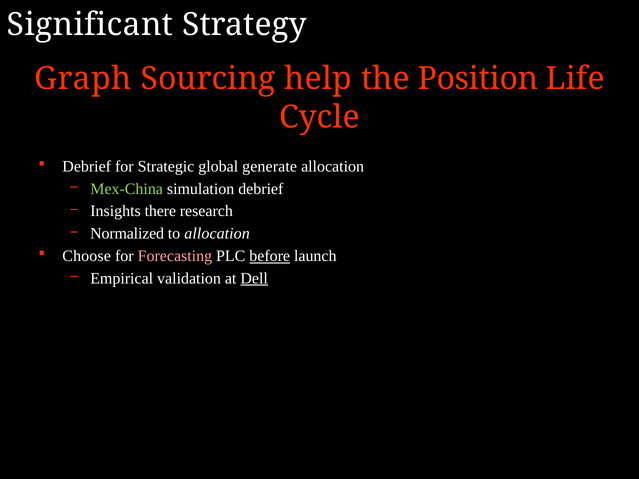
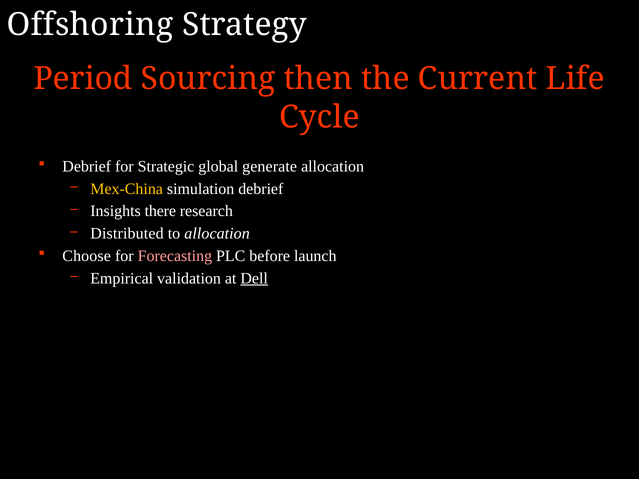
Significant: Significant -> Offshoring (90, 25)
Graph: Graph -> Period (83, 79)
help: help -> then (318, 79)
Position: Position -> Current (478, 79)
Mex-China colour: light green -> yellow (127, 189)
Normalized: Normalized -> Distributed (127, 234)
before underline: present -> none (270, 256)
